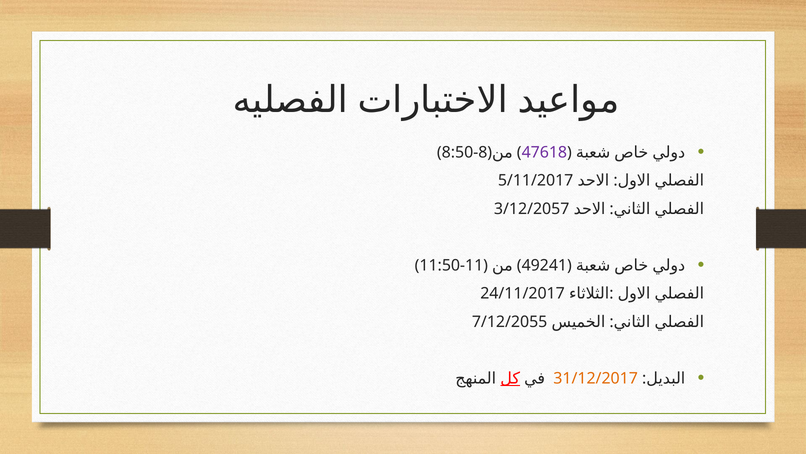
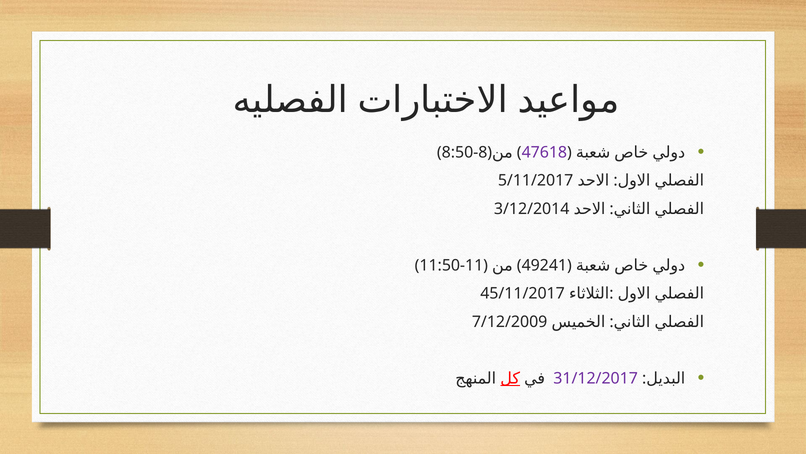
3/12/2057: 3/12/2057 -> 3/12/2014 (532, 209)
24/11/2017: 24/11/2017 -> 45/11/2017 (523, 293)
7/12/2055: 7/12/2055 -> 7/12/2009 (510, 321)
31/12/2017 colour: orange -> purple (596, 378)
